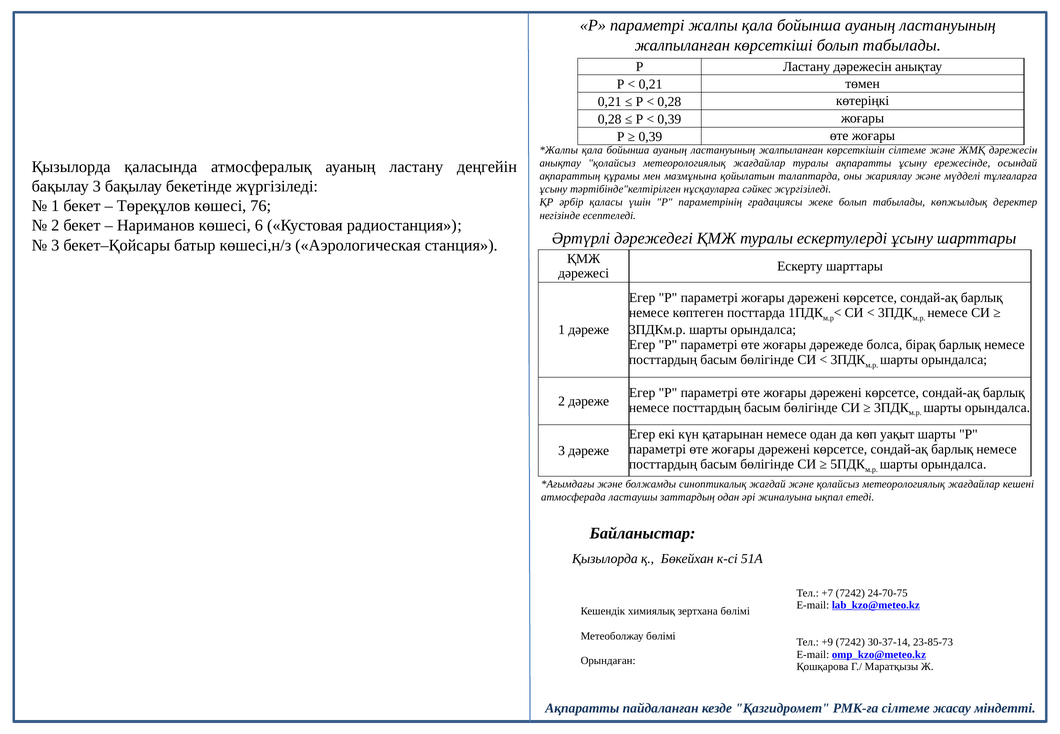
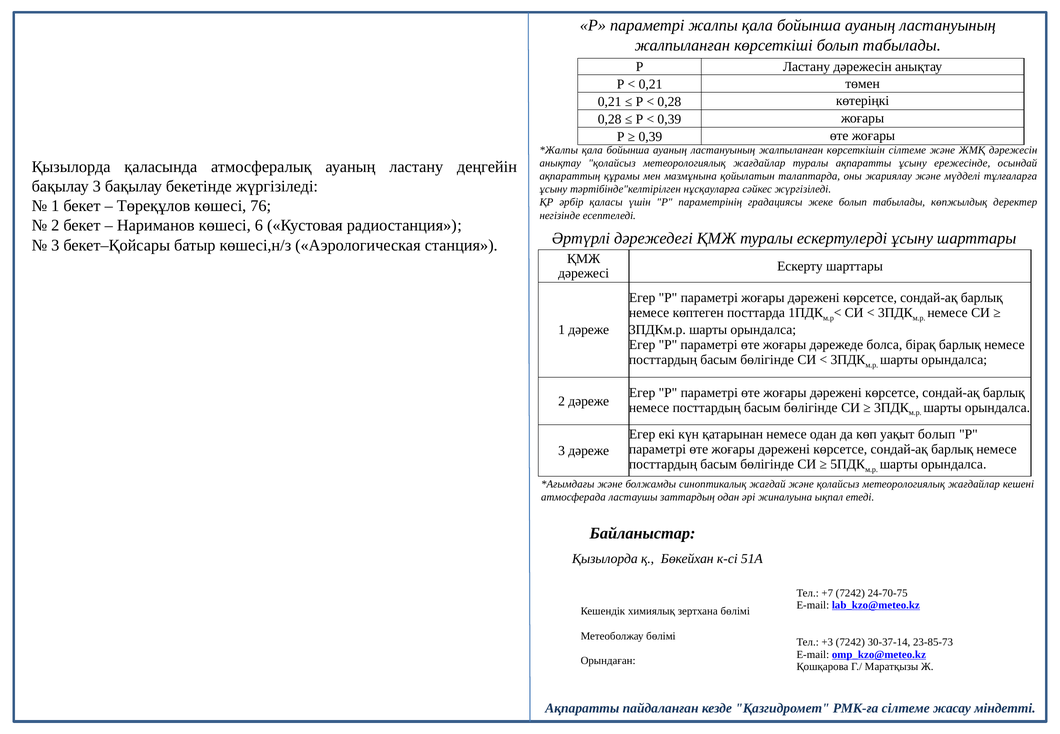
уақыт шарты: шарты -> болып (937, 434)
+9: +9 -> +3 (827, 642)
